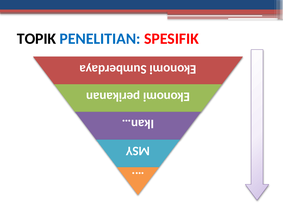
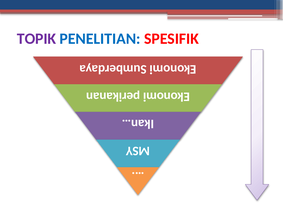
TOPIK colour: black -> purple (37, 39)
